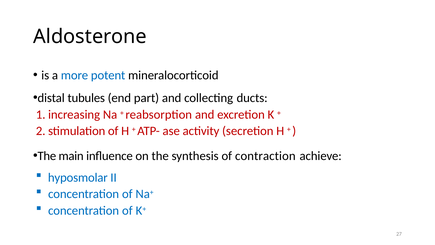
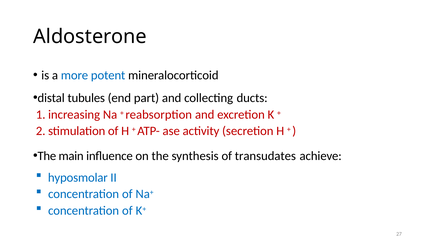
contraction: contraction -> transudates (265, 156)
